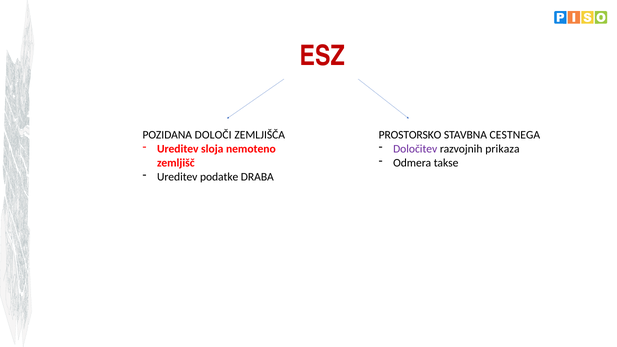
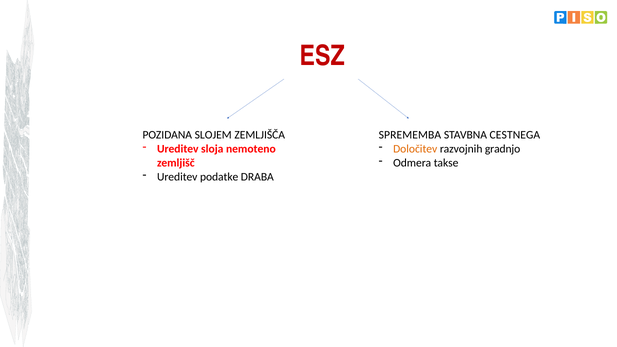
DOLOČI: DOLOČI -> SLOJEM (213, 135)
PROSTORSKO: PROSTORSKO -> SPREMEMBA (410, 135)
Določitev colour: purple -> orange (415, 149)
prikaza: prikaza -> gradnjo (503, 149)
